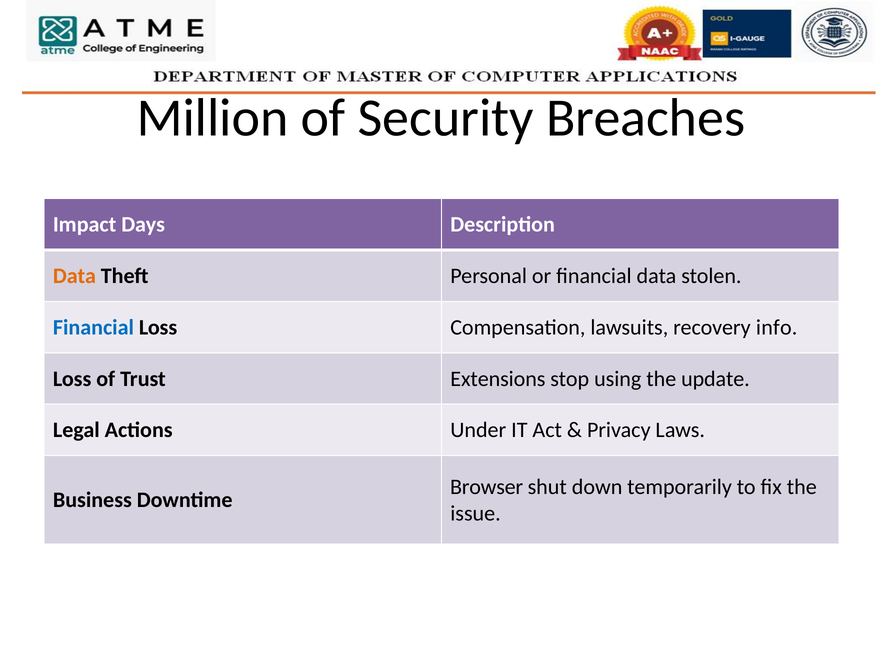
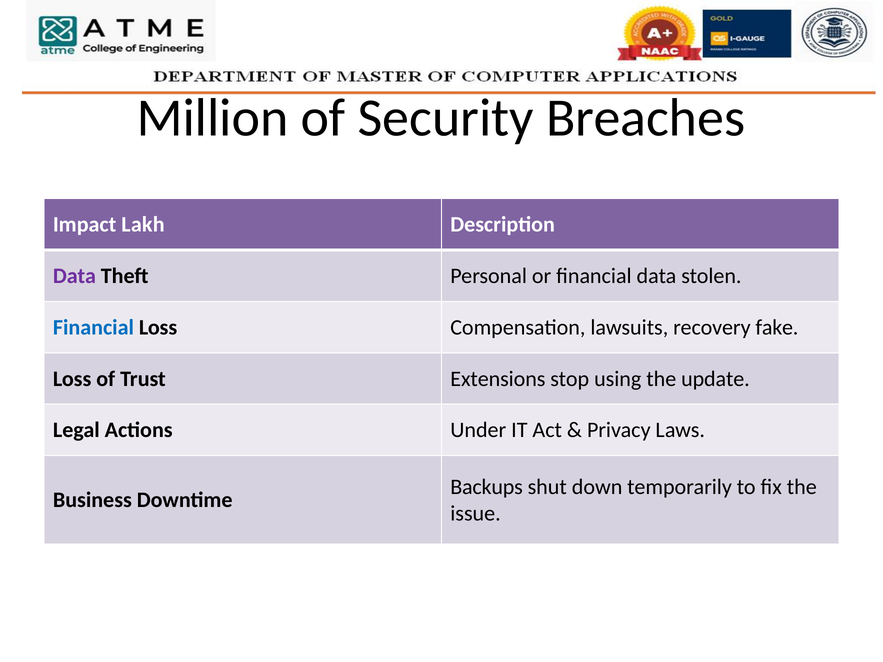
Days: Days -> Lakh (143, 225)
Data colour: orange -> purple (74, 276)
info: info -> fake (777, 327)
Browser: Browser -> Backups (487, 487)
